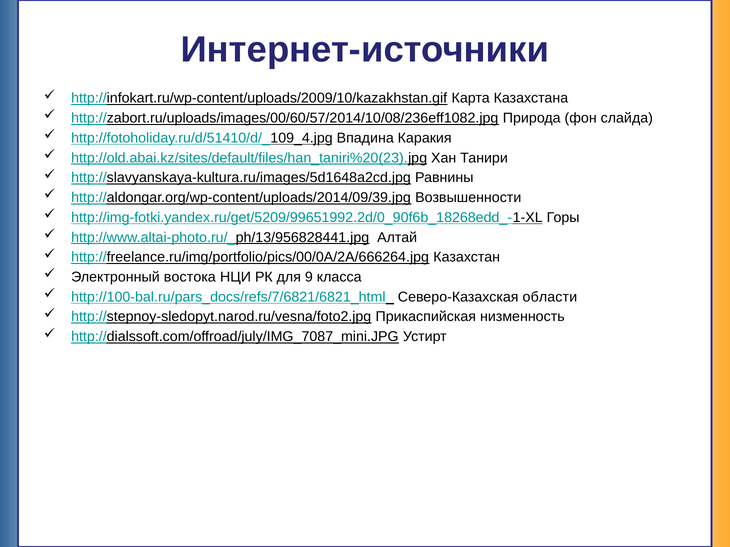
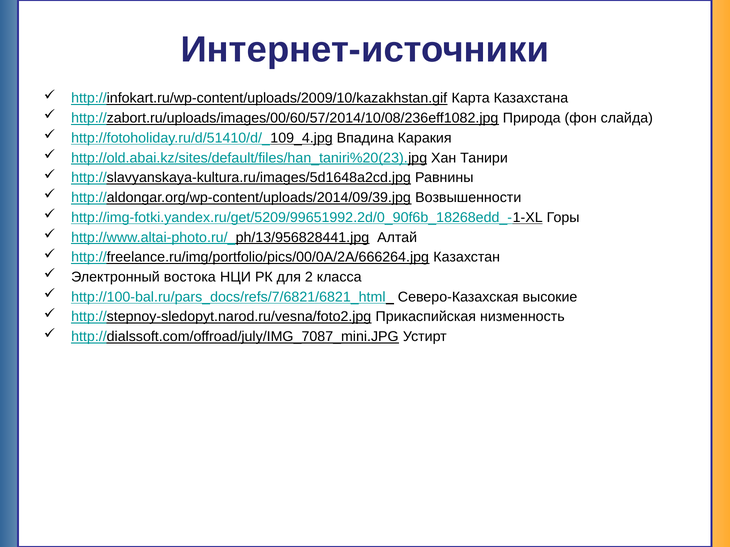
9: 9 -> 2 (309, 277)
области: области -> высокие (550, 297)
